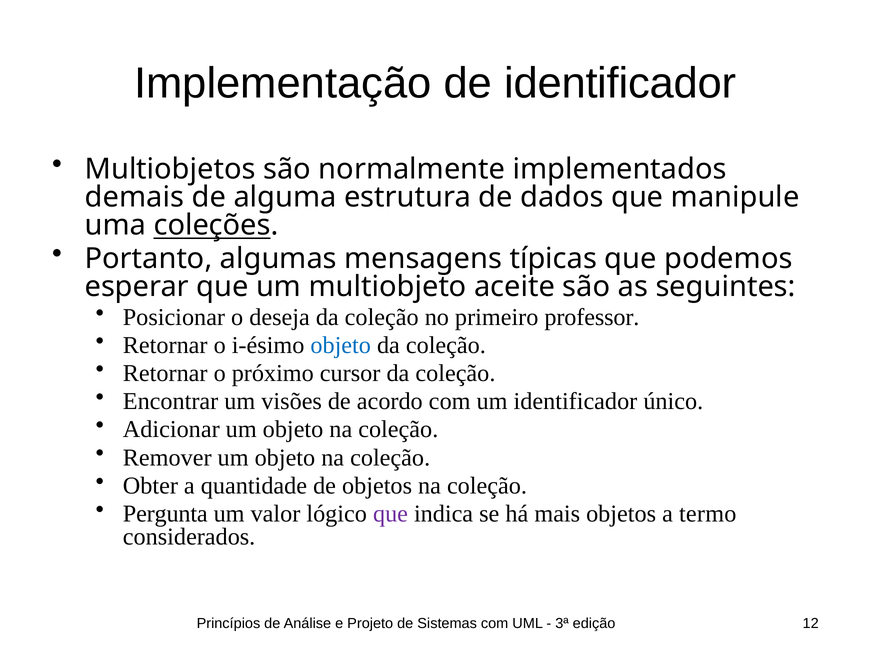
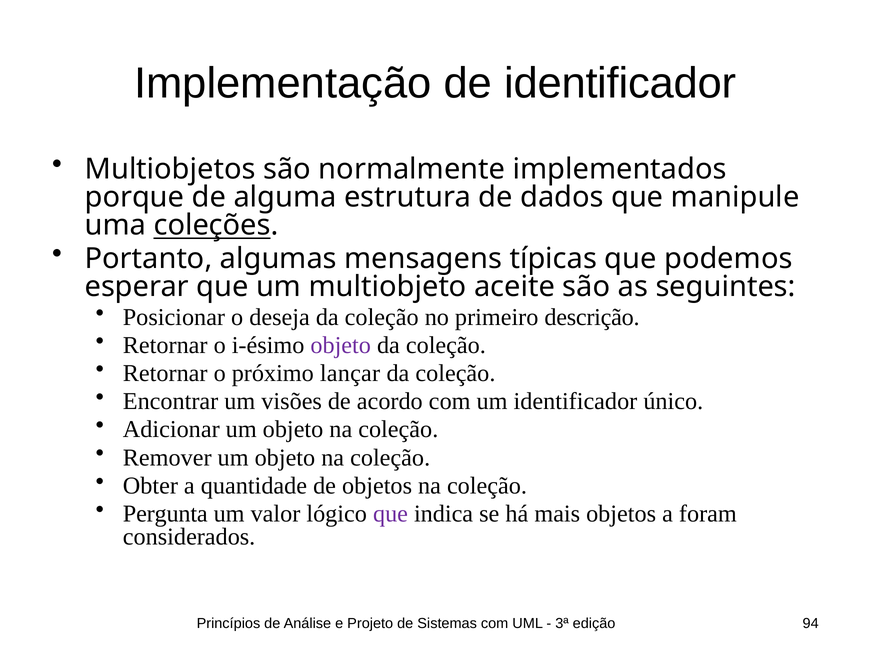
demais: demais -> porque (134, 197)
professor: professor -> descrição (592, 317)
objeto colour: blue -> purple (341, 345)
cursor: cursor -> lançar (350, 373)
termo: termo -> foram (708, 514)
12: 12 -> 94 (811, 624)
